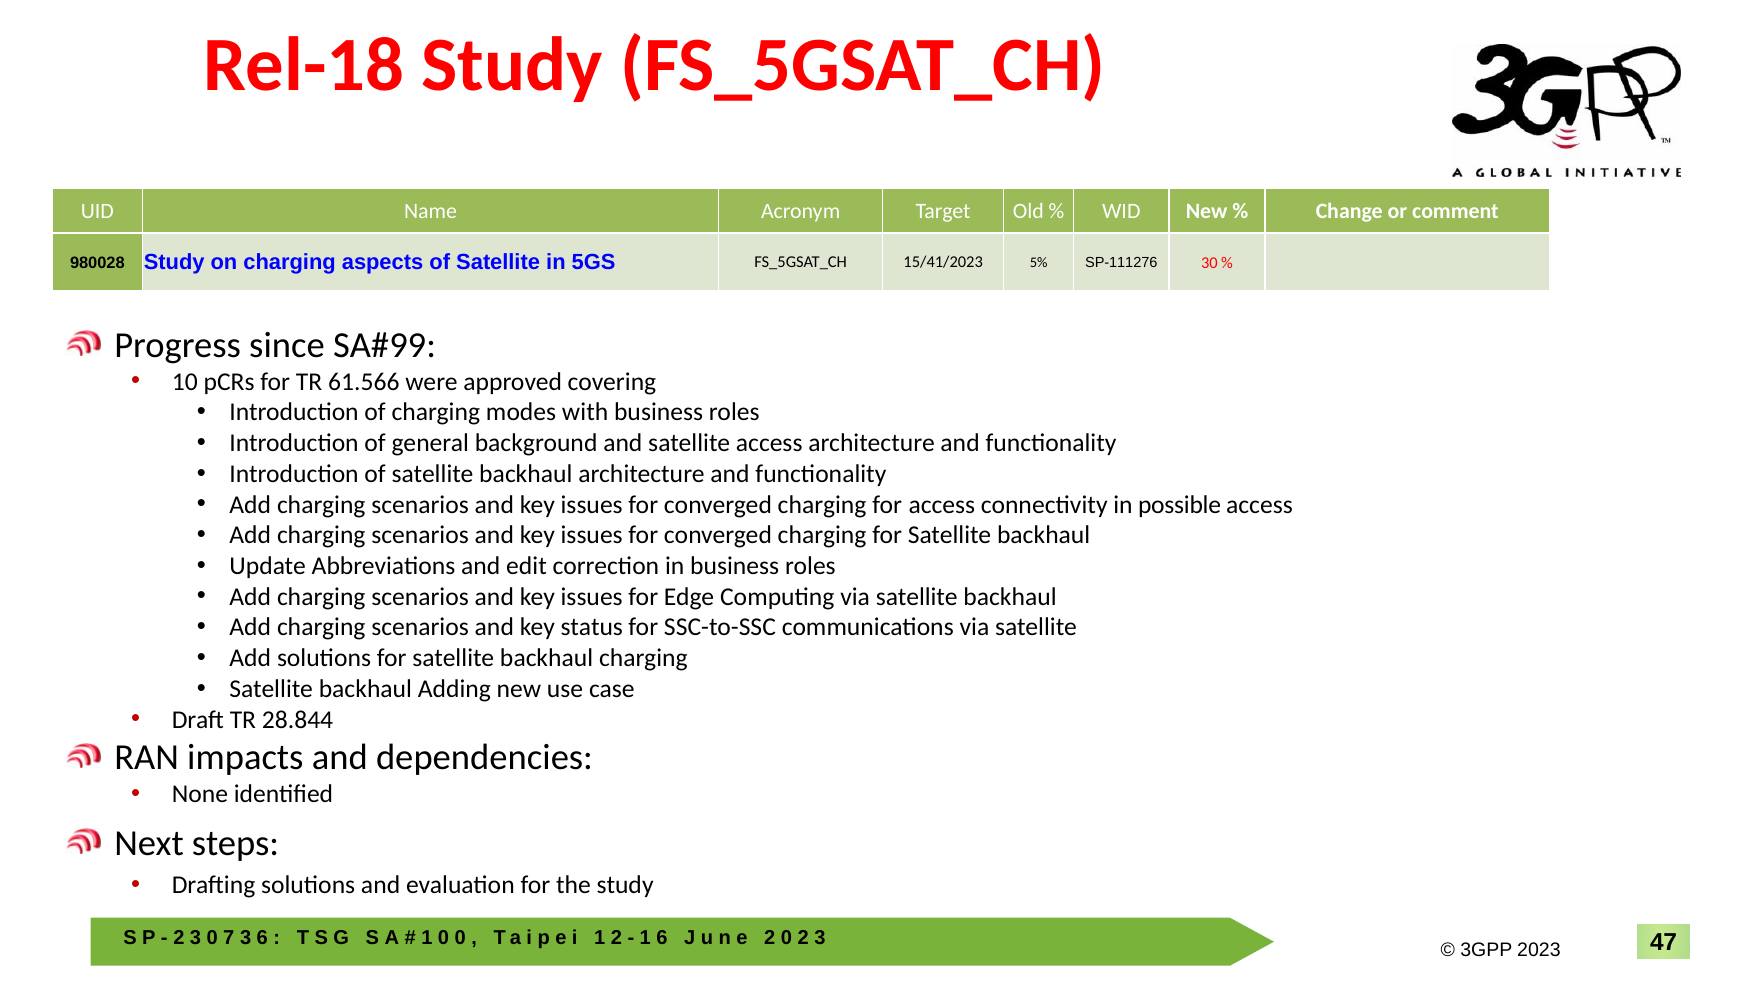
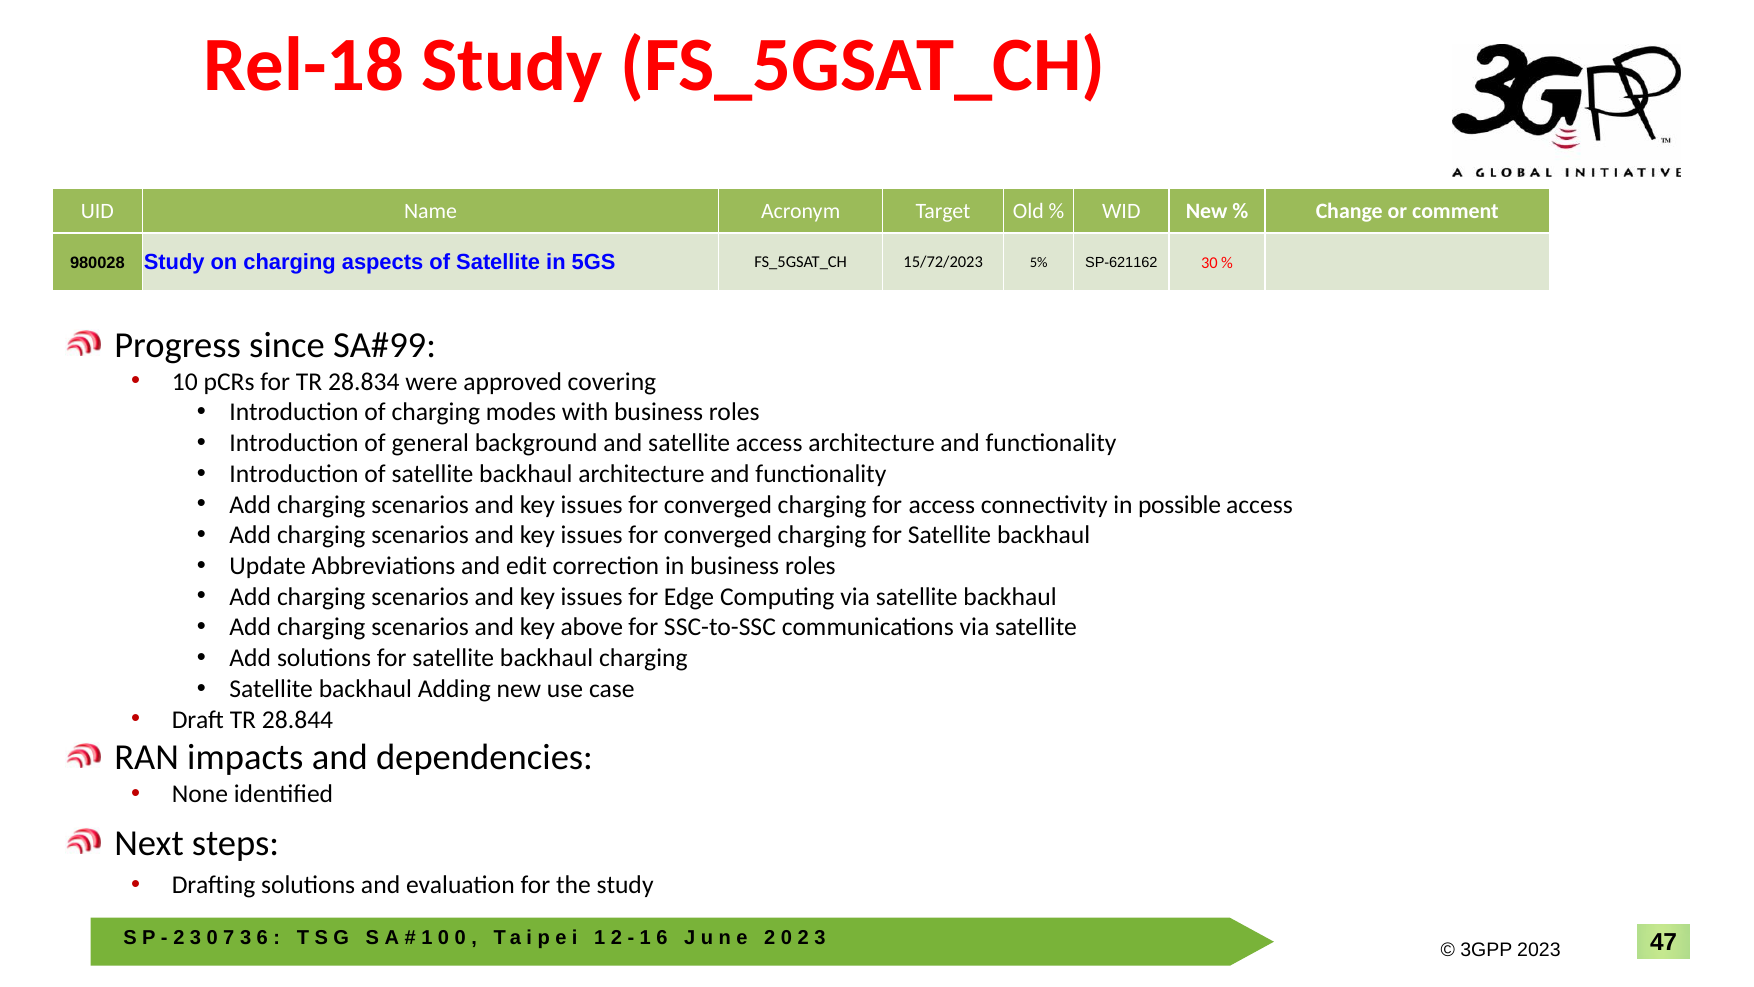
15/41/2023: 15/41/2023 -> 15/72/2023 (943, 262)
SP-111276: SP-111276 -> SP-621162 (1121, 262)
61.566: 61.566 -> 28.834 (364, 382)
status: status -> above (592, 627)
